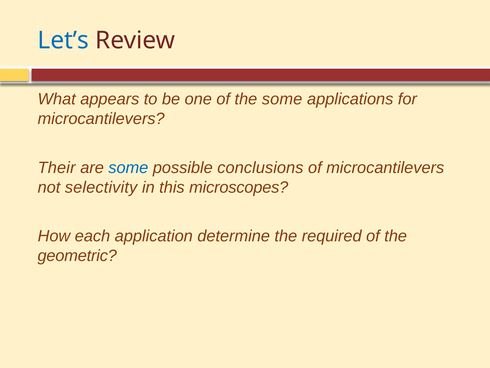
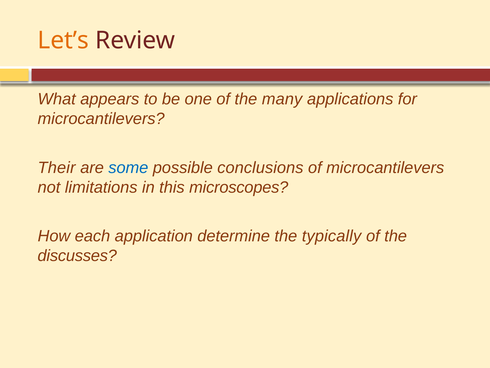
Let’s colour: blue -> orange (63, 40)
the some: some -> many (282, 99)
selectivity: selectivity -> limitations (101, 187)
required: required -> typically (332, 236)
geometric: geometric -> discusses (77, 255)
